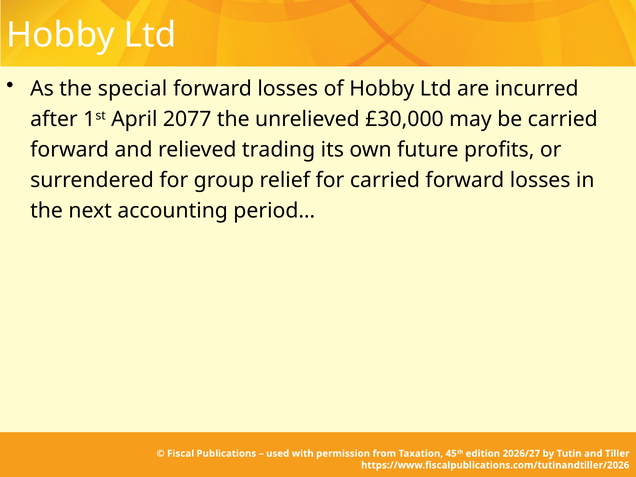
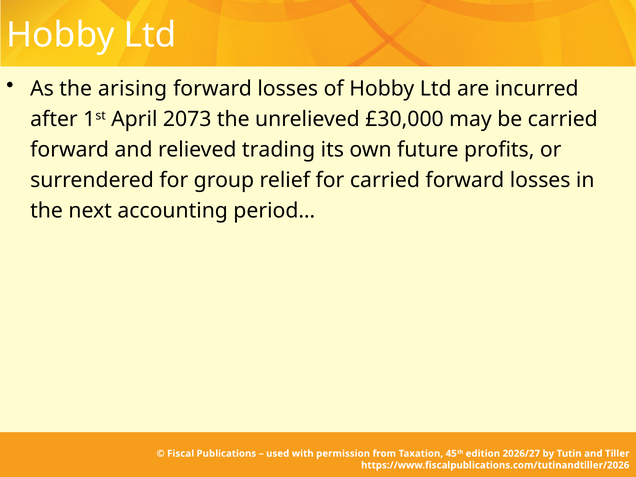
special: special -> arising (133, 89)
2077: 2077 -> 2073 (187, 119)
